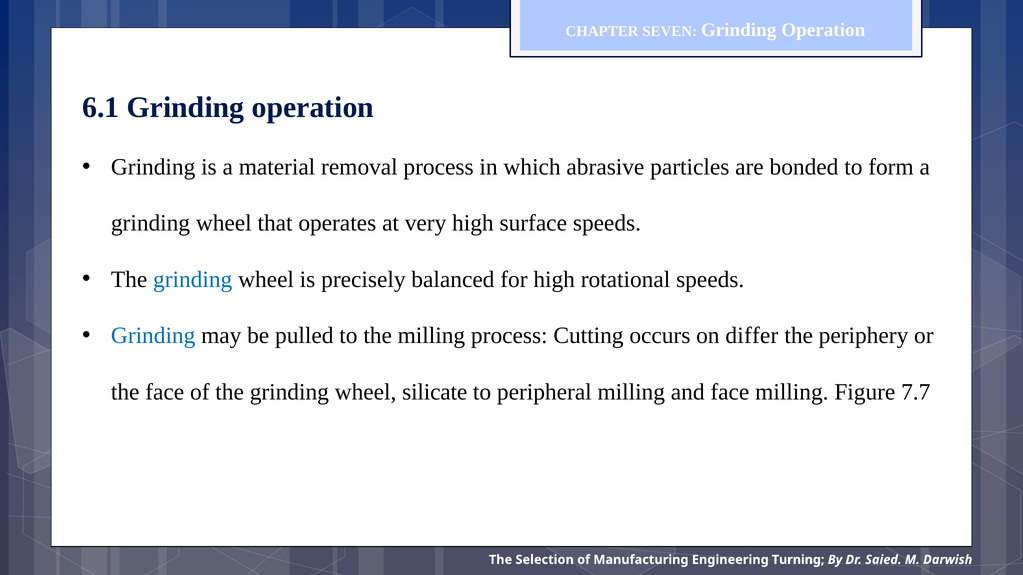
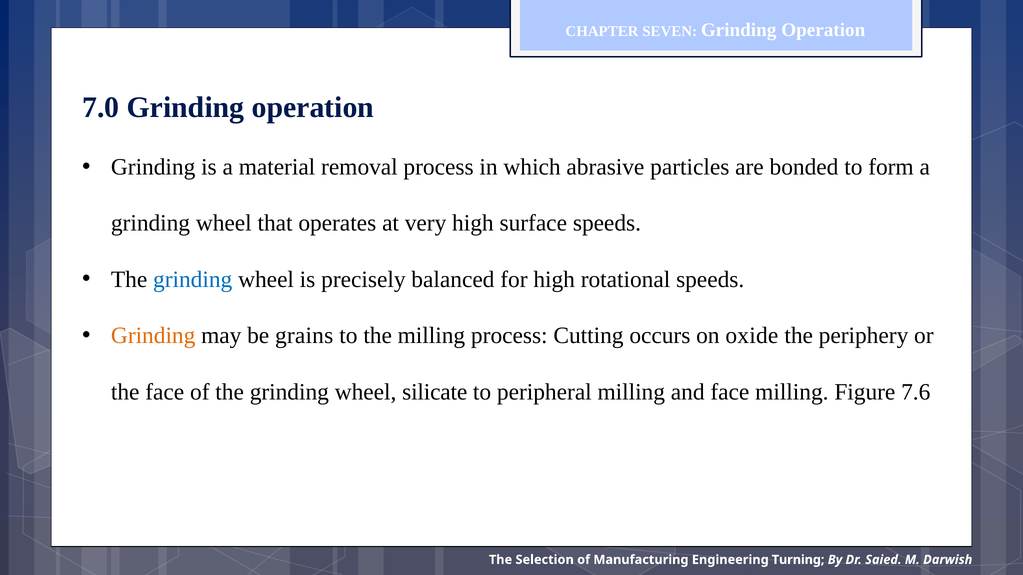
6.1: 6.1 -> 7.0 (101, 108)
Grinding colour: blue -> orange (153, 336)
pulled: pulled -> grains (304, 336)
differ: differ -> oxide (752, 336)
7.7: 7.7 -> 7.6 (916, 392)
